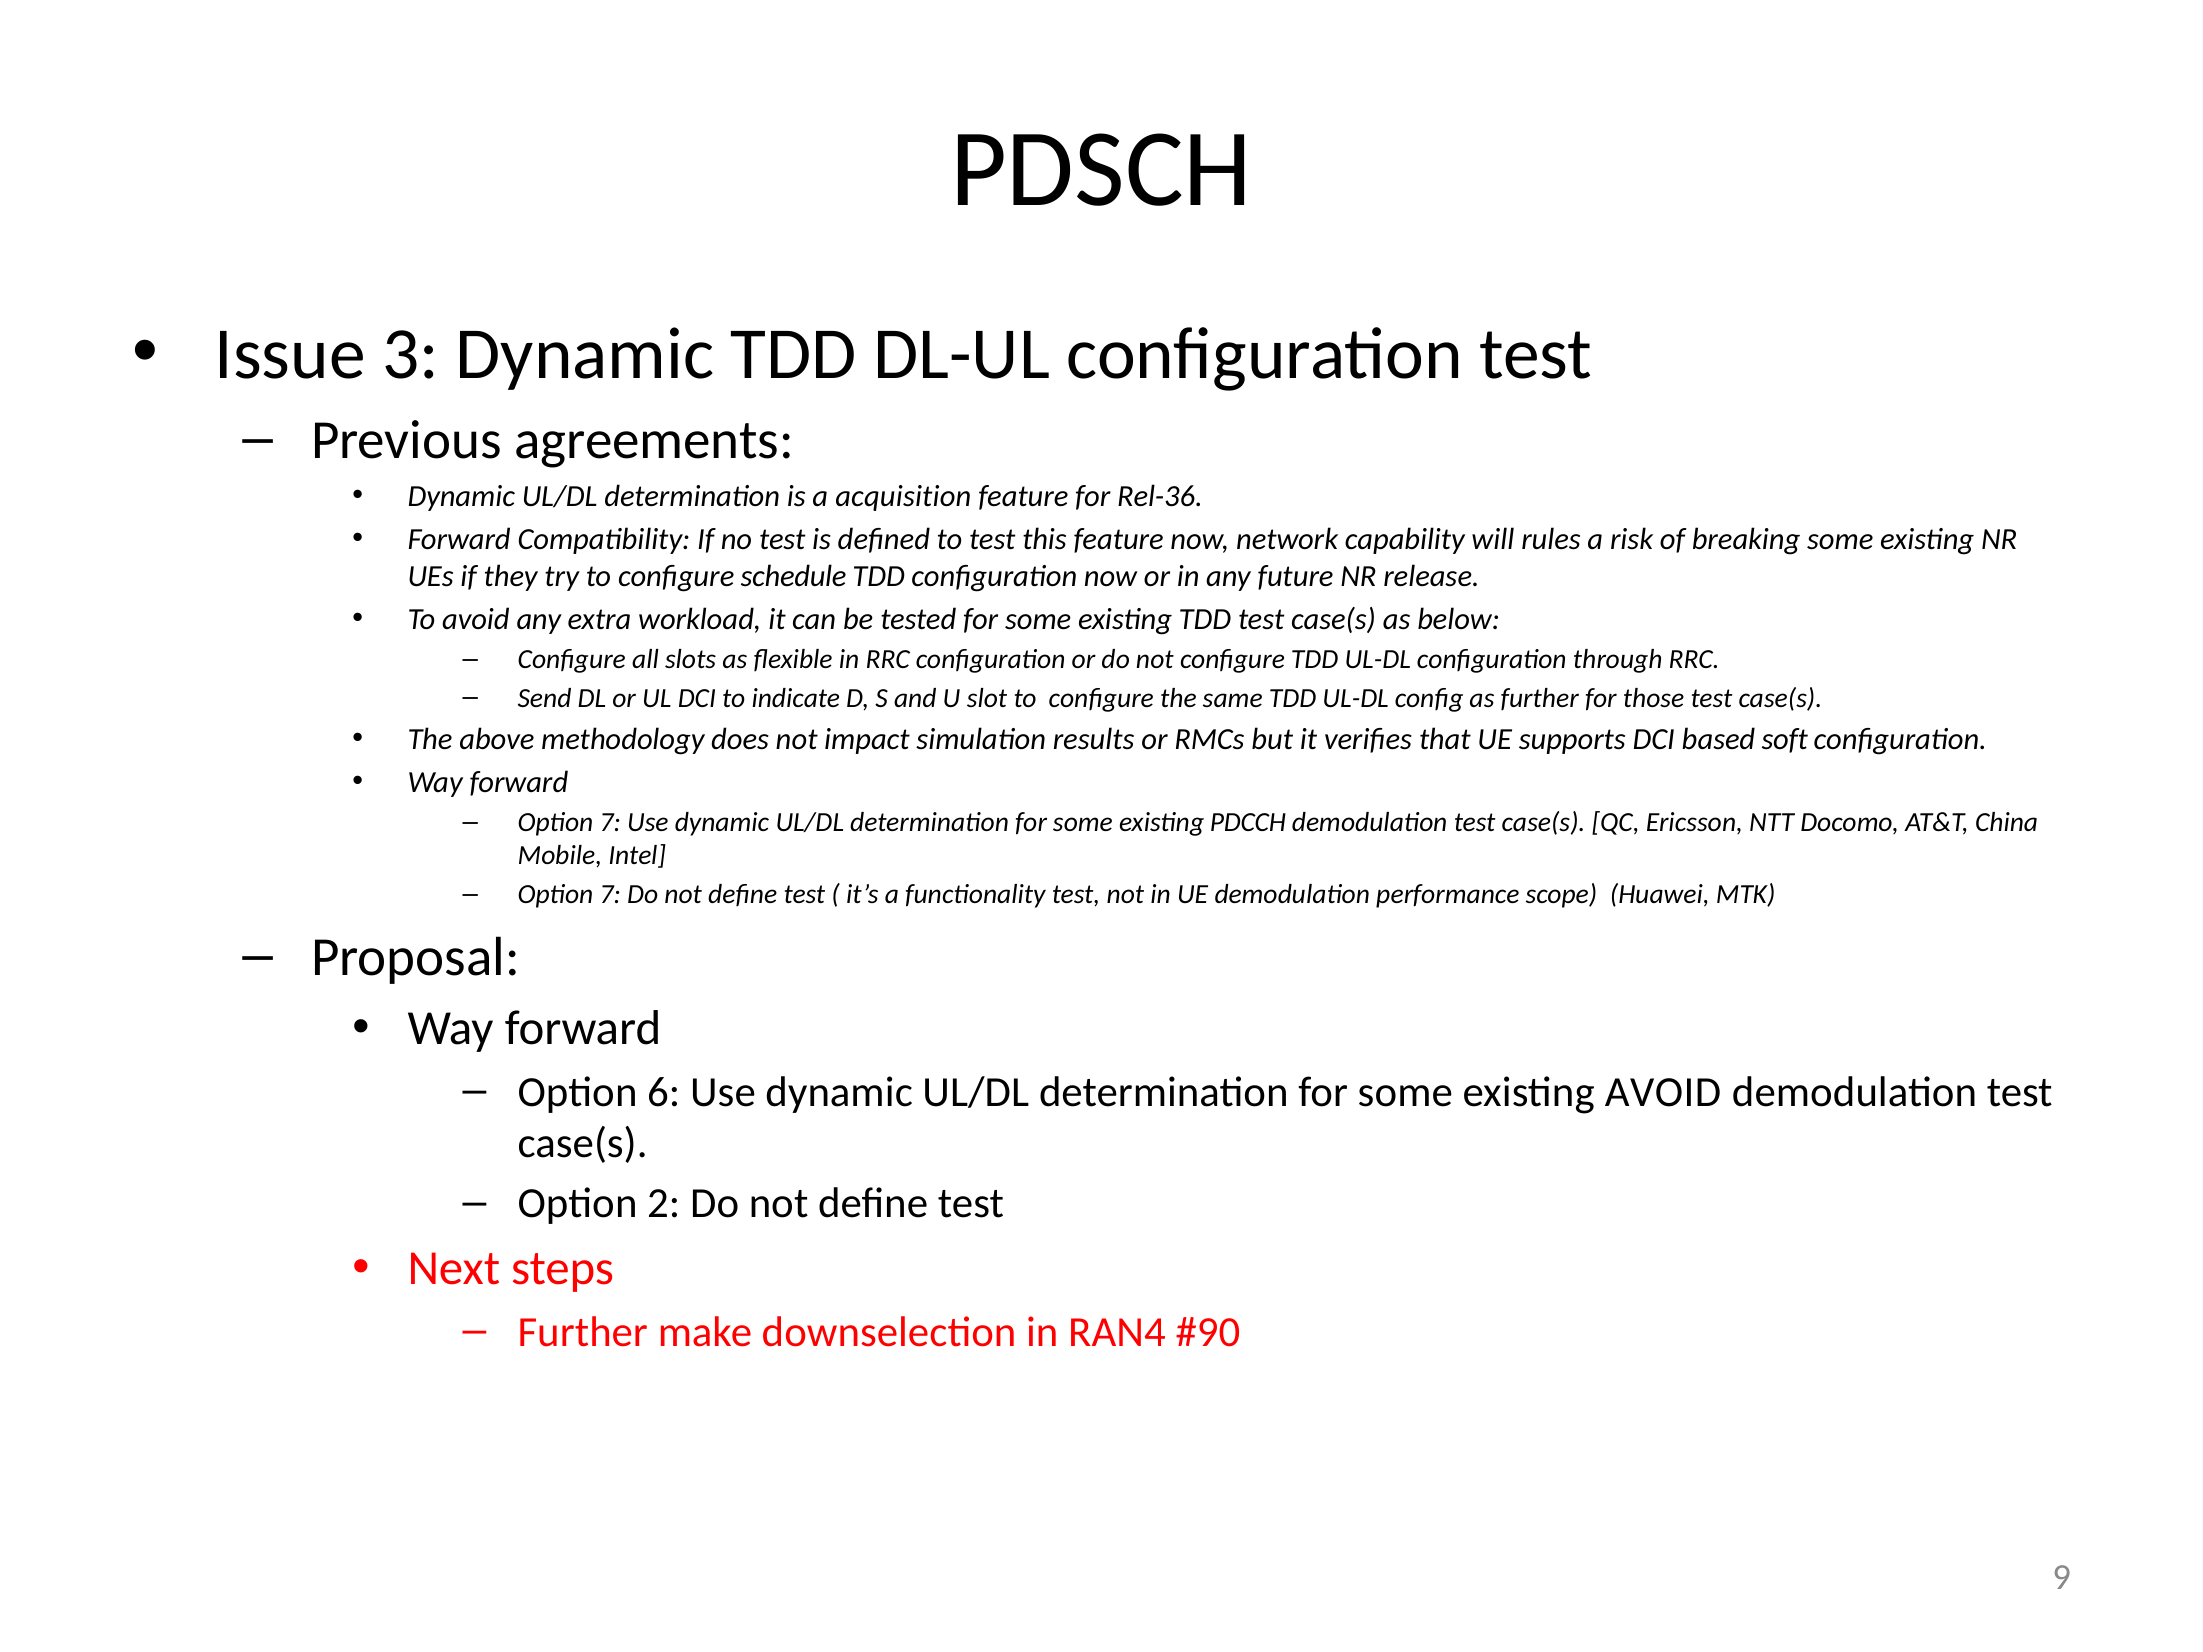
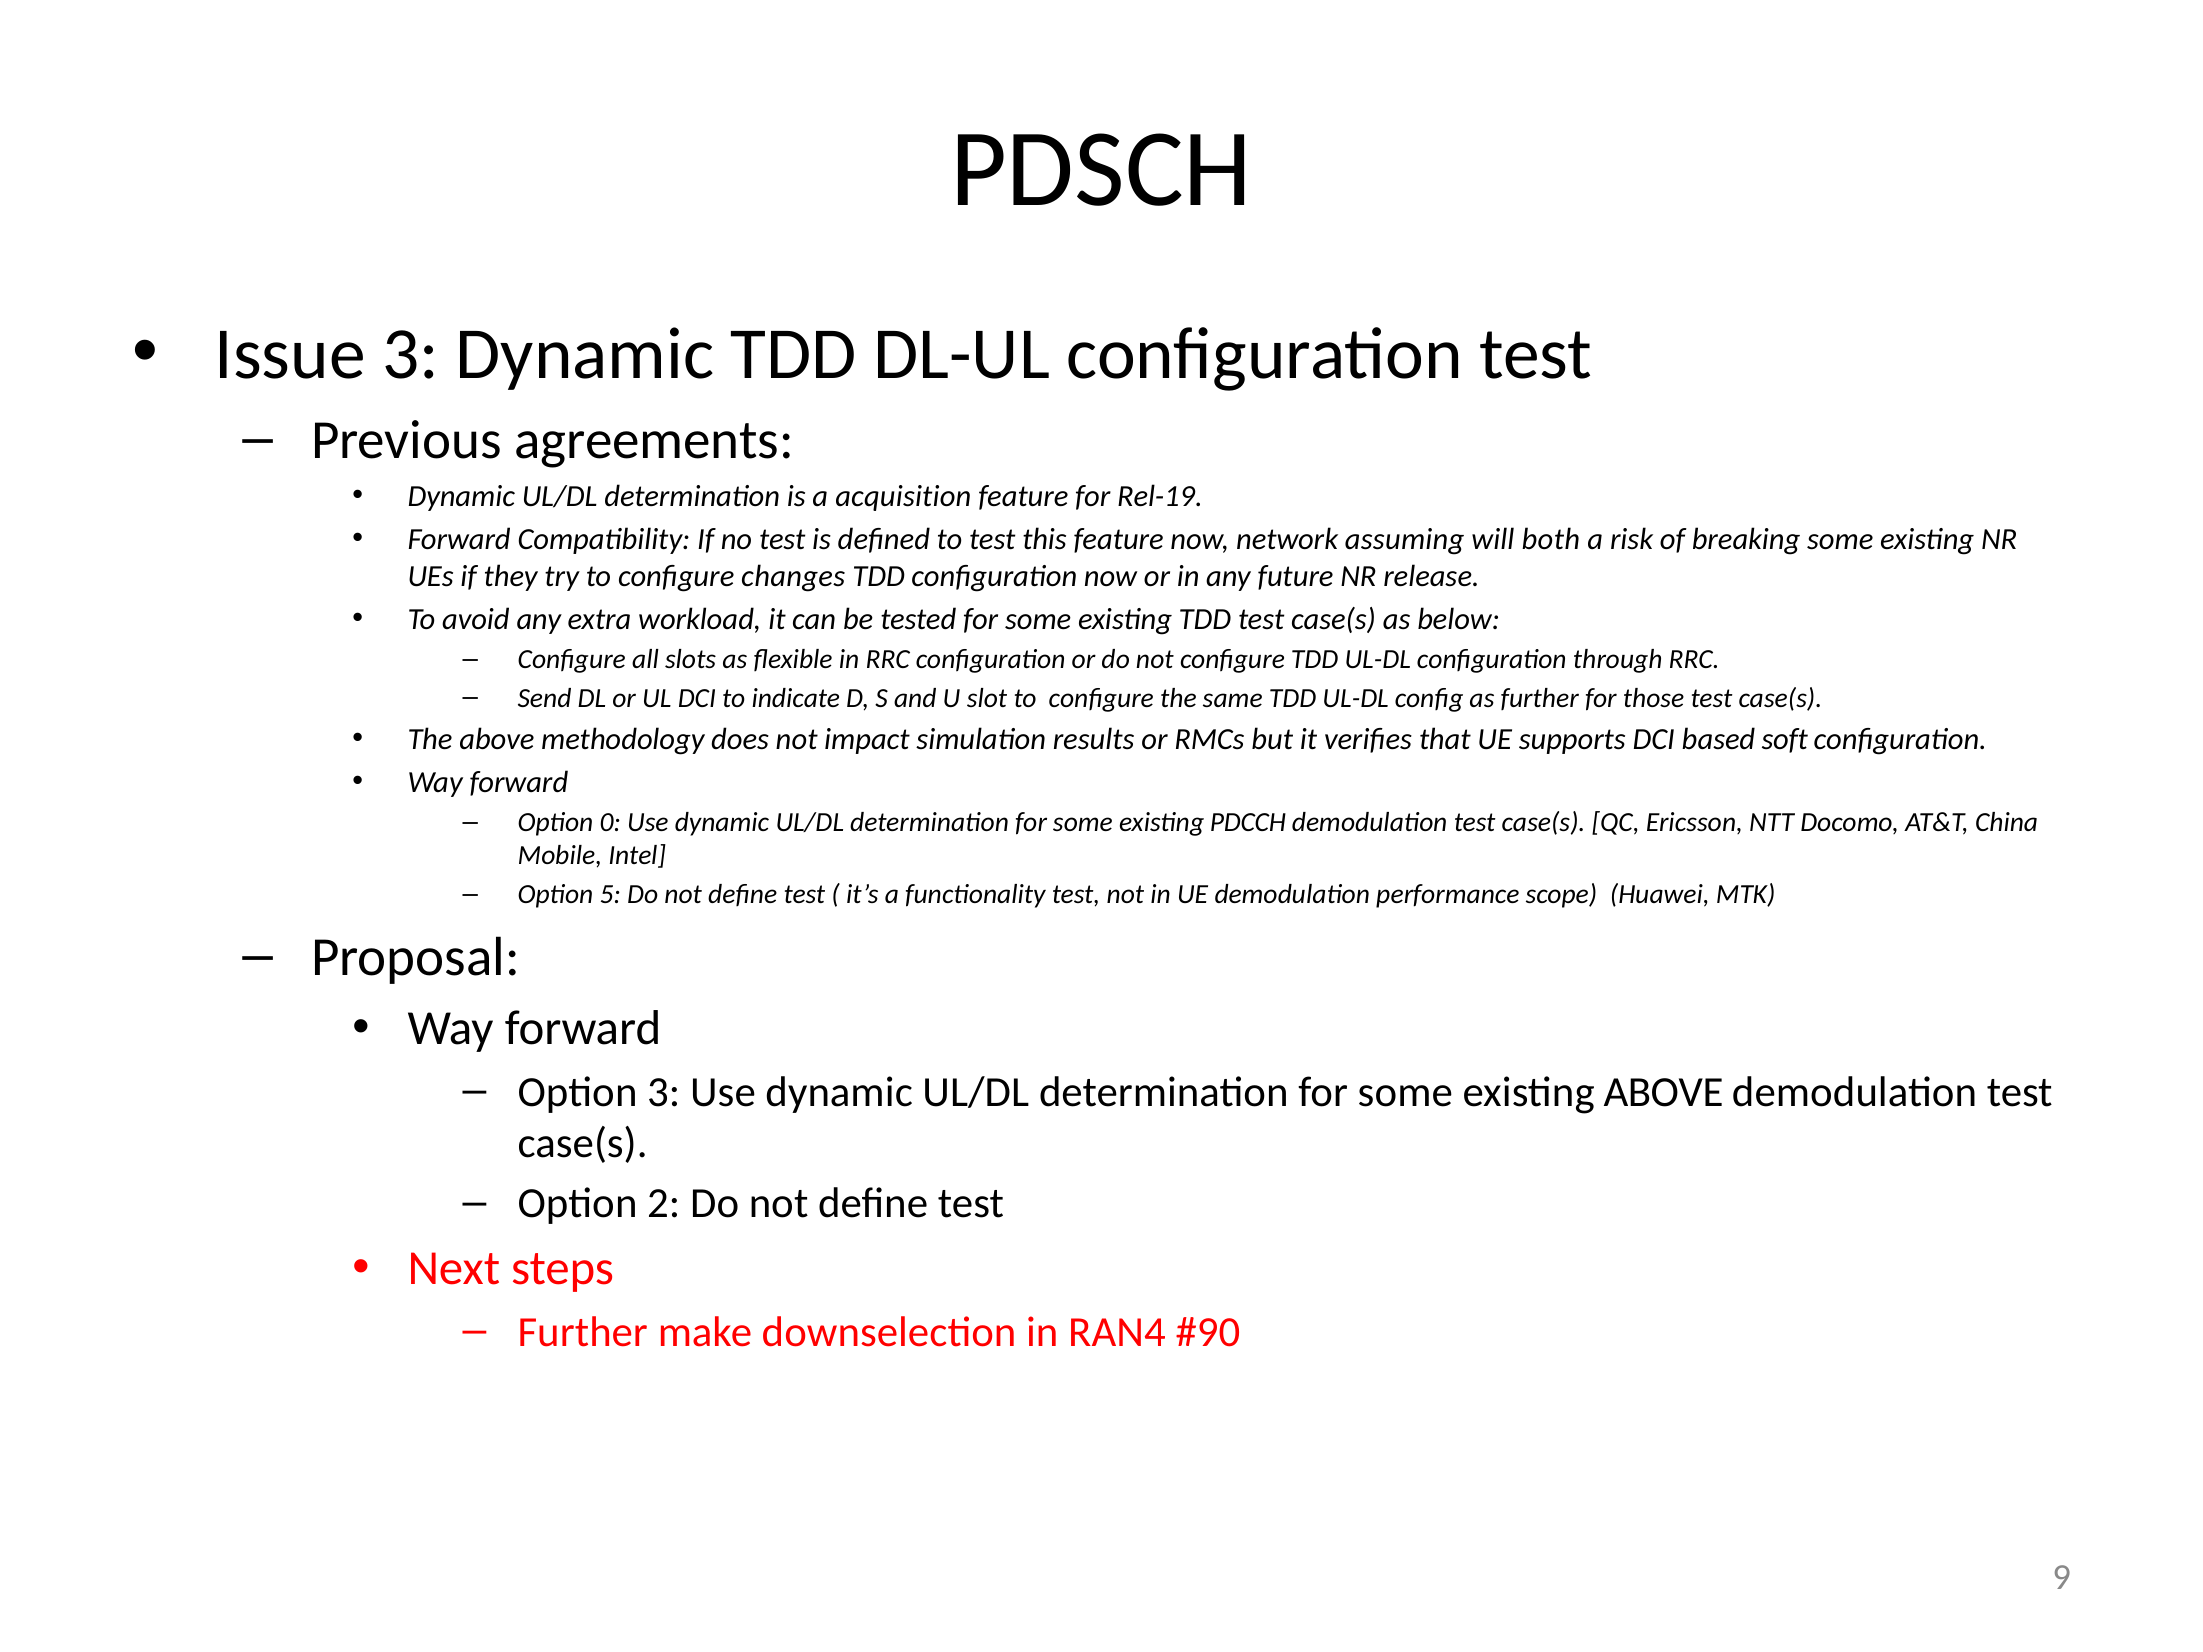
Rel-36: Rel-36 -> Rel-19 (1160, 497)
capability: capability -> assuming (1405, 540)
rules: rules -> both (1551, 540)
schedule: schedule -> changes (793, 576)
7: 7 -> 0 (610, 823)
7: 7 -> 5 (610, 895)
Option 6: 6 -> 3 (664, 1092)
existing AVOID: AVOID -> ABOVE (1663, 1092)
